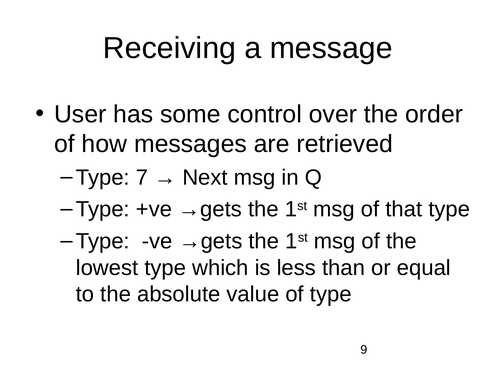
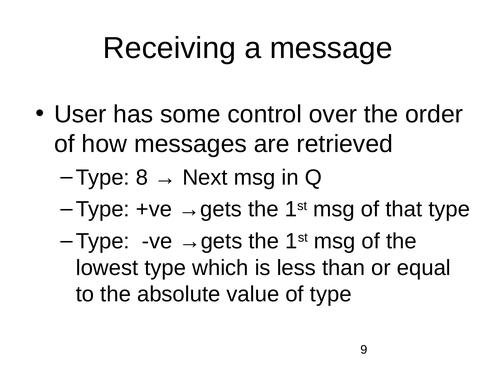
7: 7 -> 8 (142, 177)
